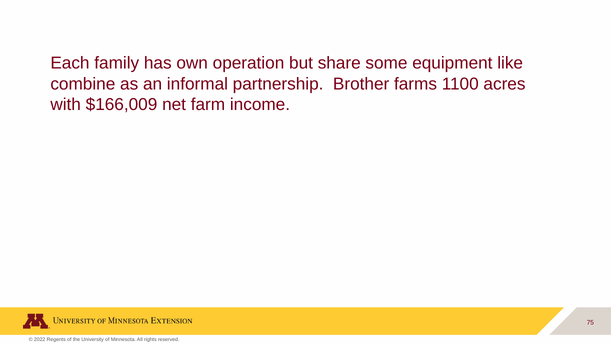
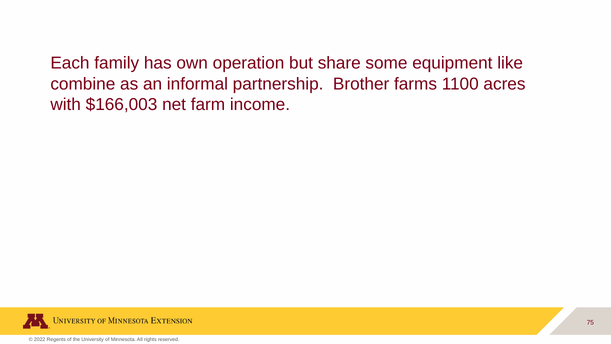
$166,009: $166,009 -> $166,003 (122, 105)
